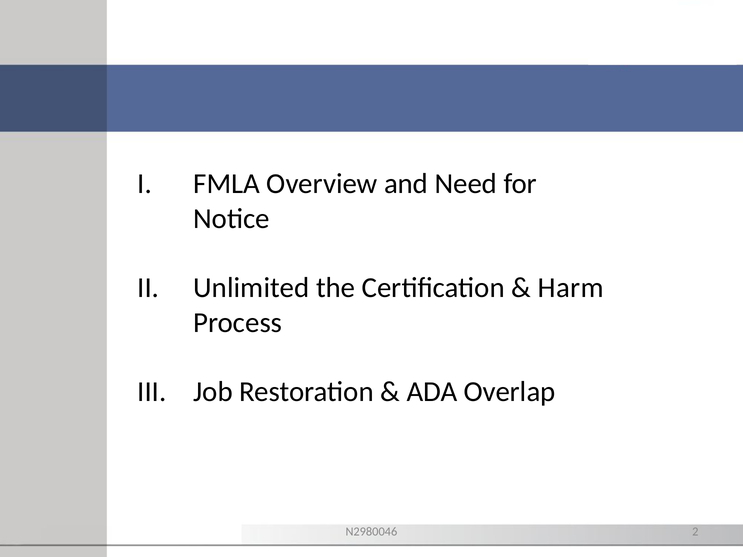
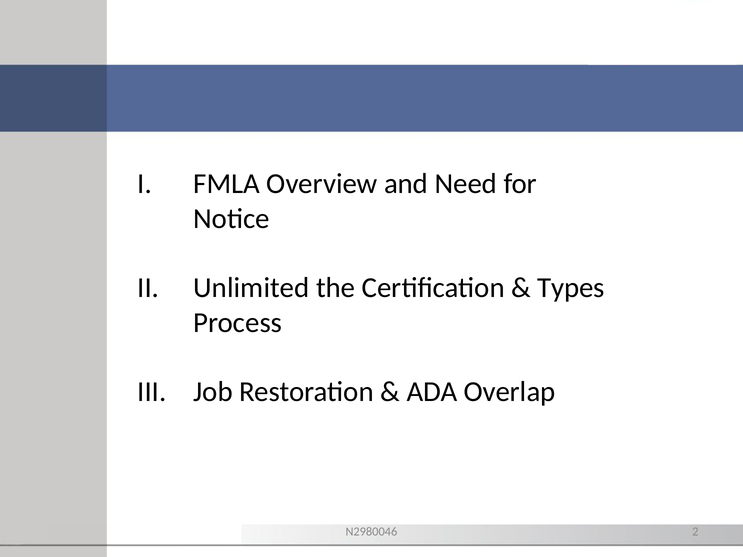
Harm: Harm -> Types (571, 288)
